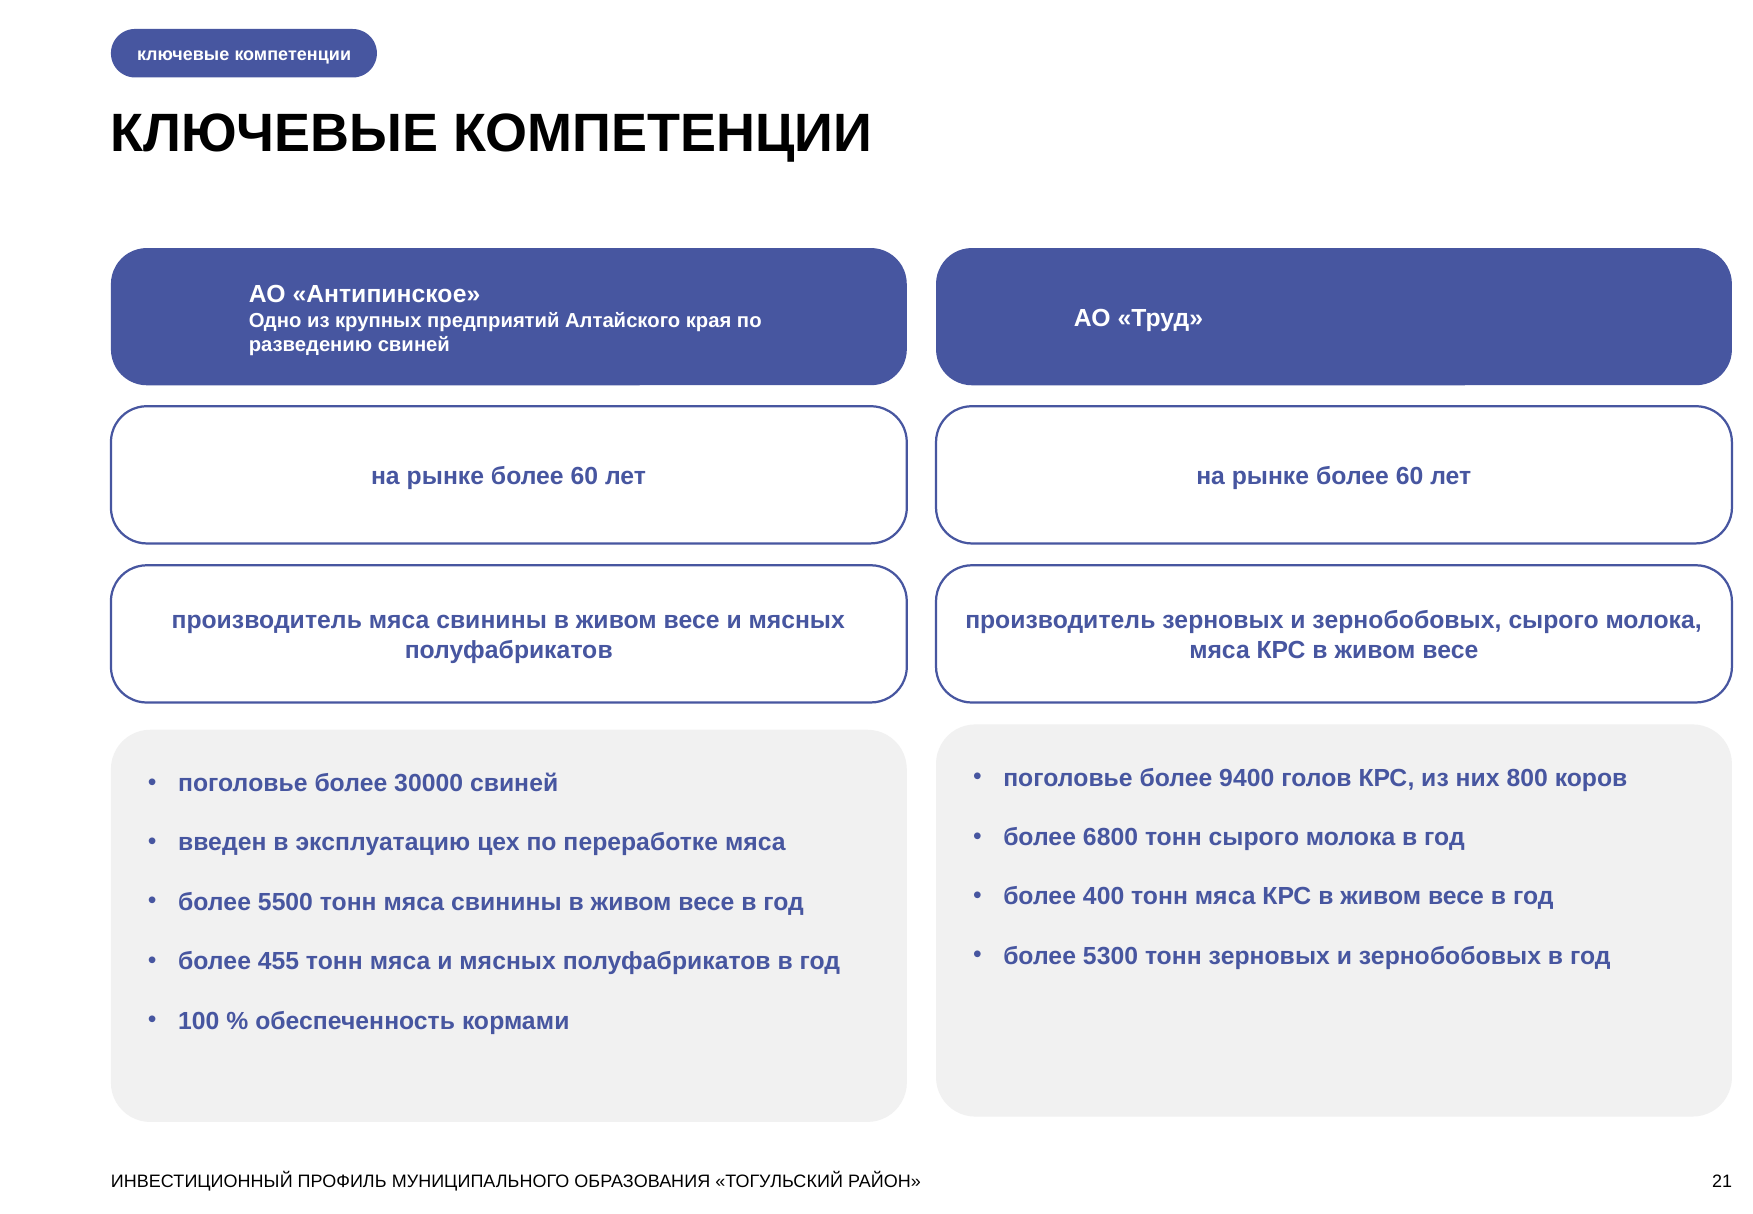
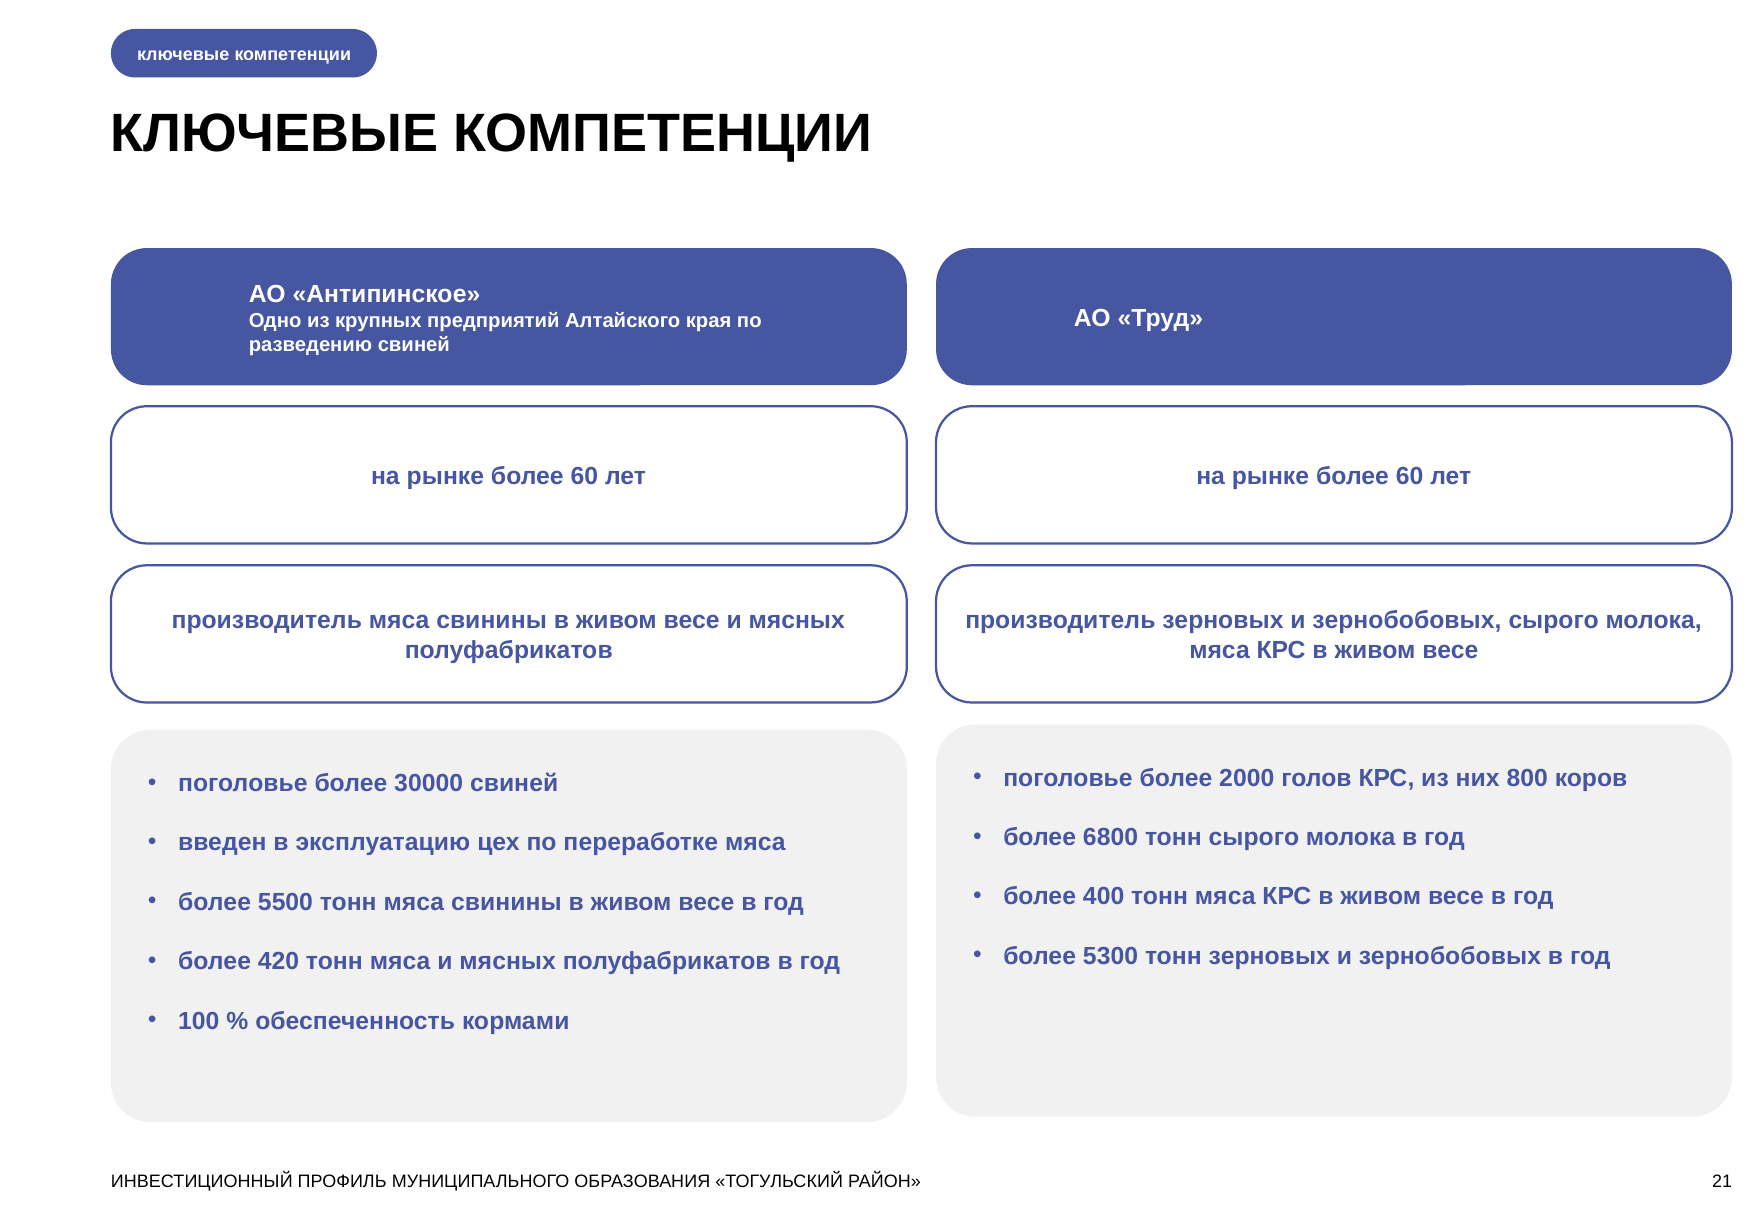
9400: 9400 -> 2000 (1247, 778)
455: 455 -> 420 (278, 961)
